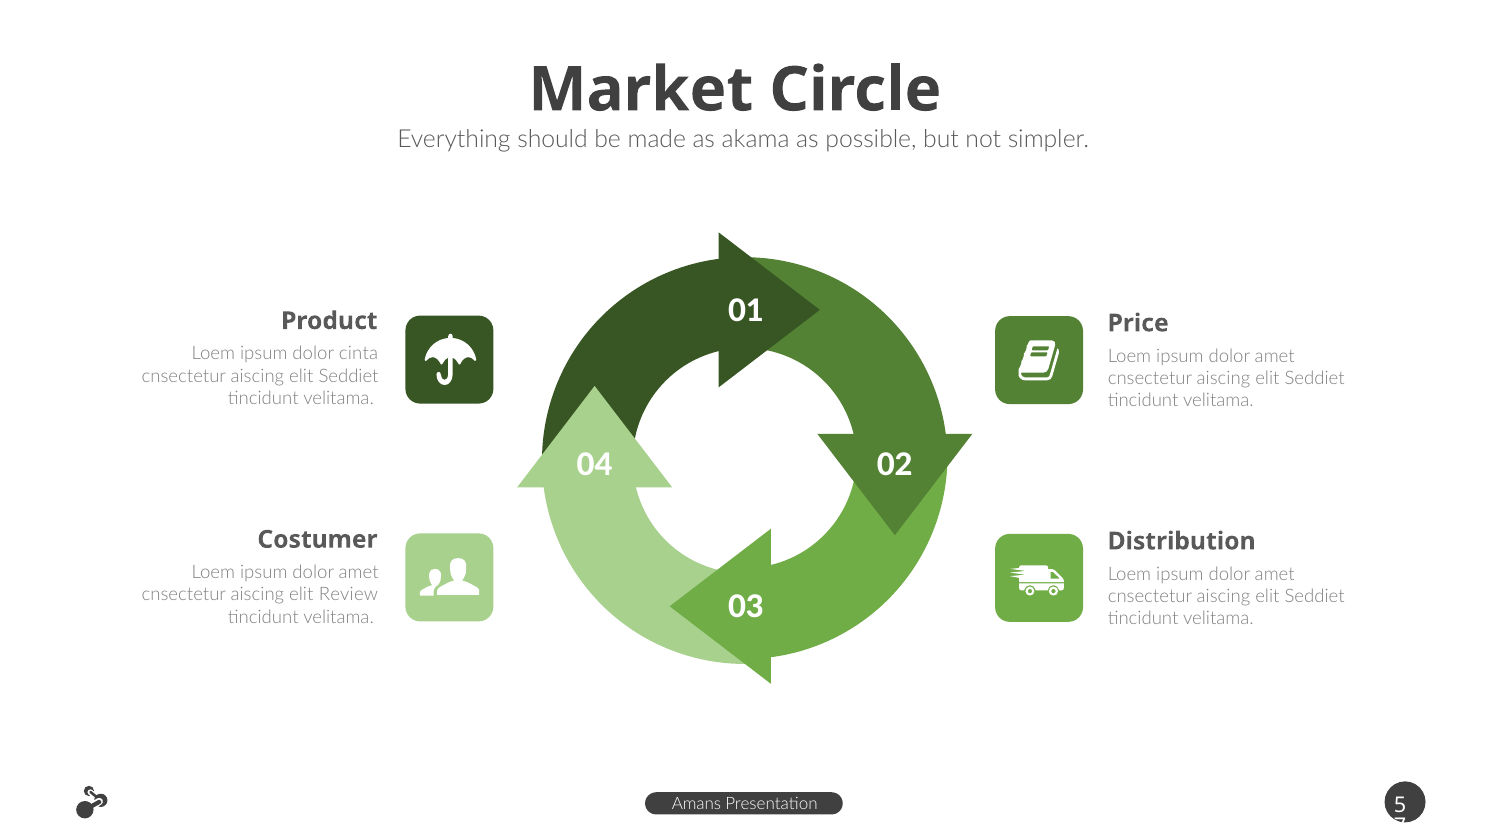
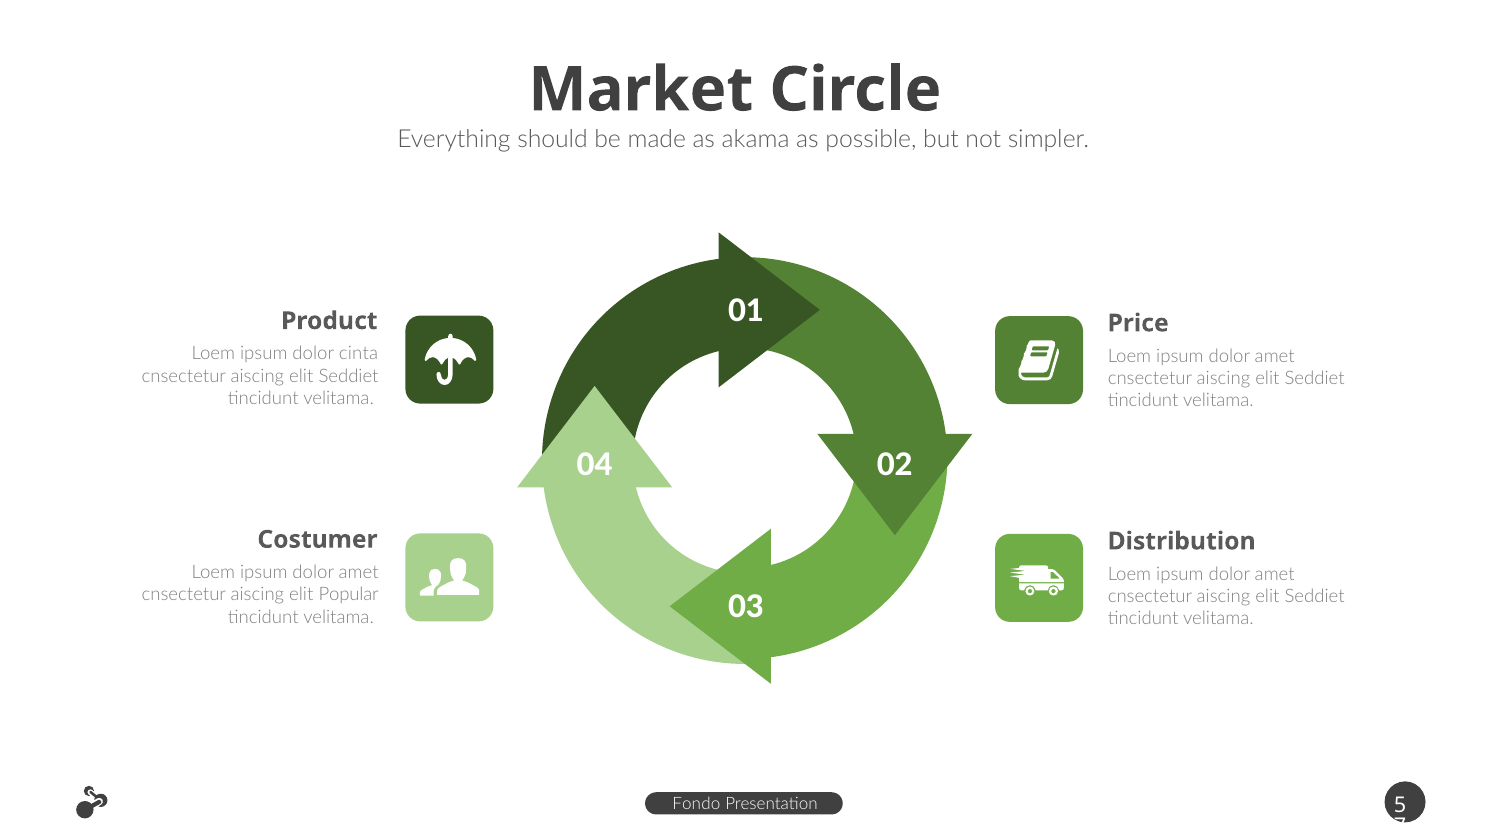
Review: Review -> Popular (349, 594)
Amans: Amans -> Fondo (696, 803)
